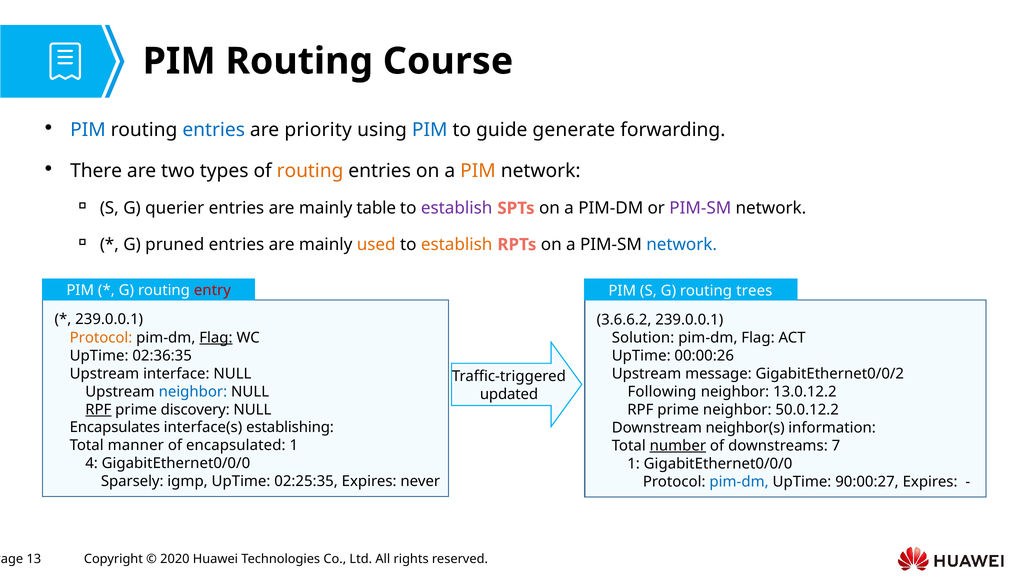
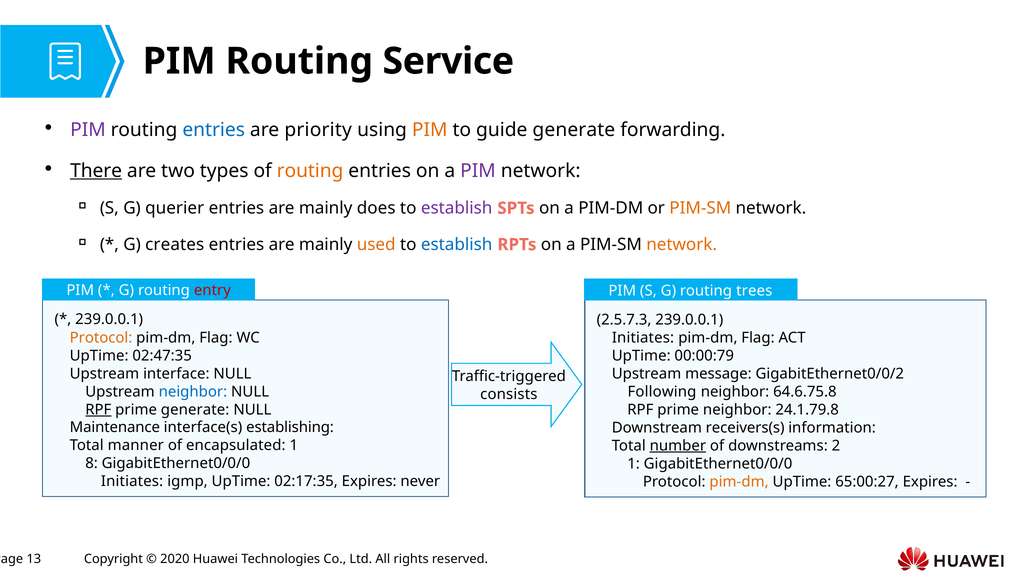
Course: Course -> Service (448, 61)
PIM colour: blue -> purple (88, 130)
PIM colour: blue -> orange (430, 130)
There underline: none -> present (96, 171)
PIM colour: orange -> purple (478, 171)
table: table -> does (376, 208)
PIM-SM colour: purple -> orange (700, 208)
pruned: pruned -> creates (175, 245)
establish colour: orange -> blue (457, 245)
network colour: blue -> orange (682, 245)
3.6.6.2: 3.6.6.2 -> 2.5.7.3 (624, 320)
Flag underline: present -> none (216, 338)
Solution: Solution -> Initiates (643, 338)
02:36:35: 02:36:35 -> 02:47:35 (162, 356)
00:00:26: 00:00:26 -> 00:00:79 (704, 356)
13.0.12.2: 13.0.12.2 -> 64.6.75.8 (805, 392)
updated: updated -> consists (509, 395)
prime discovery: discovery -> generate (195, 410)
50.0.12.2: 50.0.12.2 -> 24.1.79.8 (807, 410)
Encapsulates: Encapsulates -> Maintenance (115, 428)
neighbor(s: neighbor(s -> receivers(s (745, 428)
7: 7 -> 2 (836, 446)
4: 4 -> 8 (92, 464)
Sparsely: Sparsely -> Initiates (132, 482)
02:25:35: 02:25:35 -> 02:17:35 (306, 482)
pim-dm colour: blue -> orange (739, 482)
90:00:27: 90:00:27 -> 65:00:27 (867, 482)
